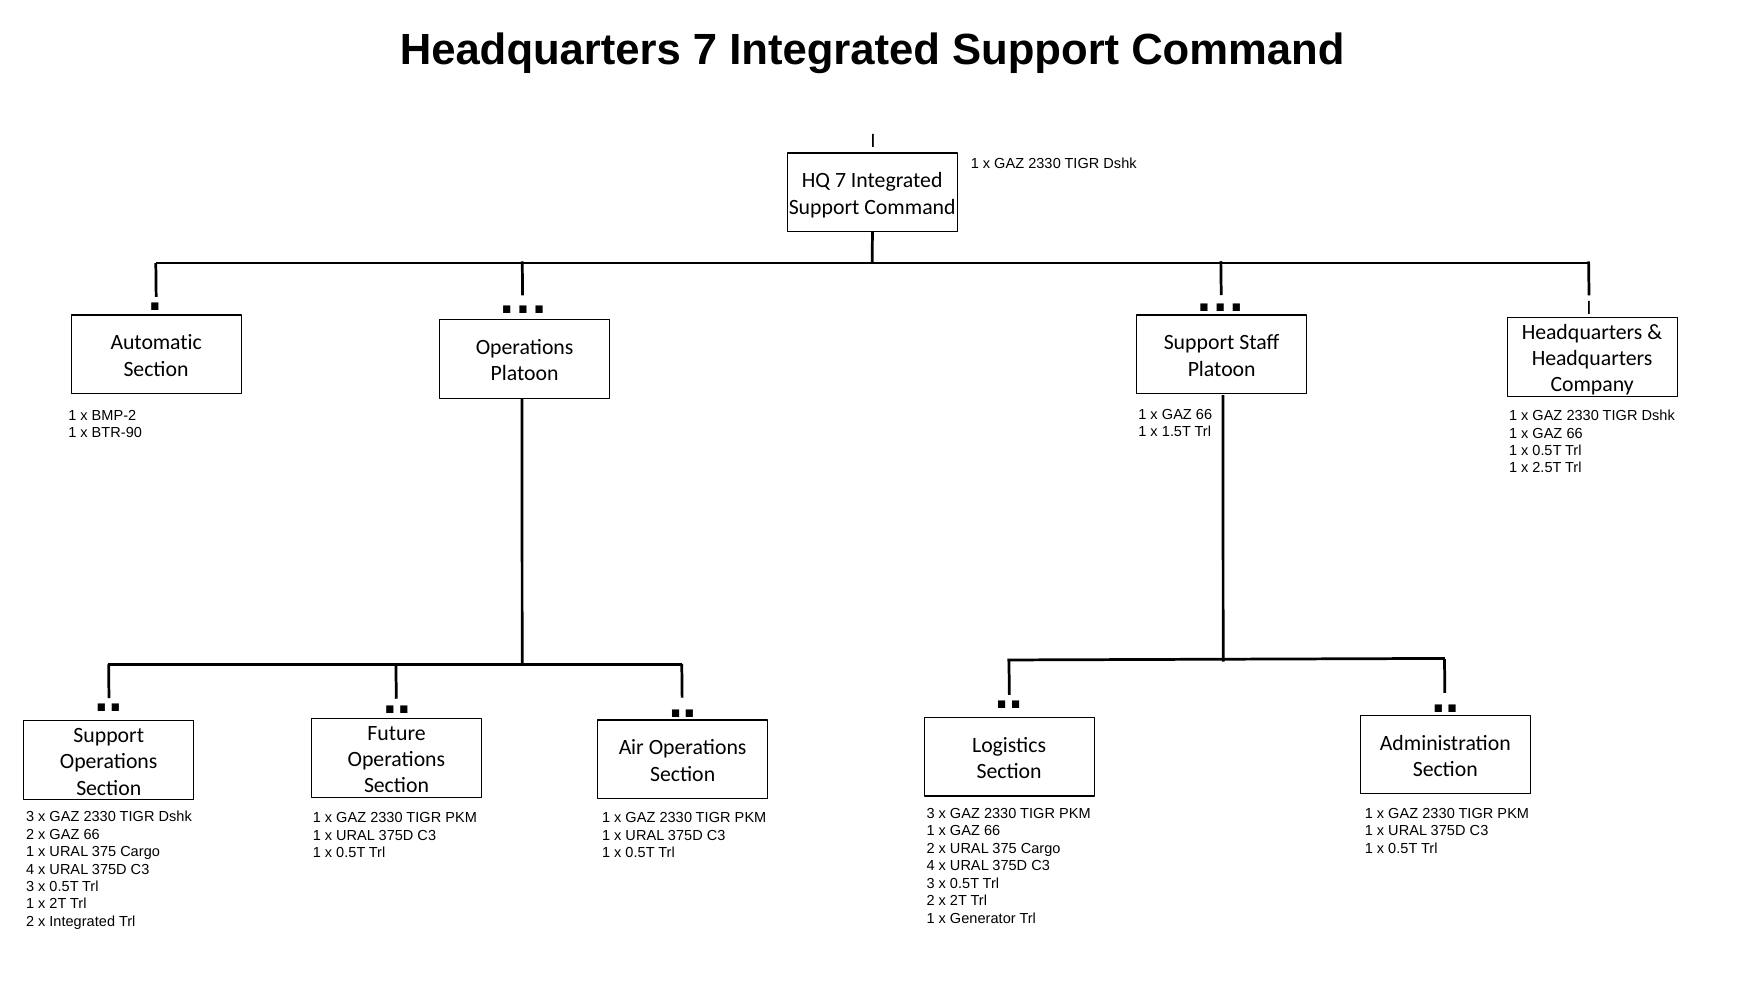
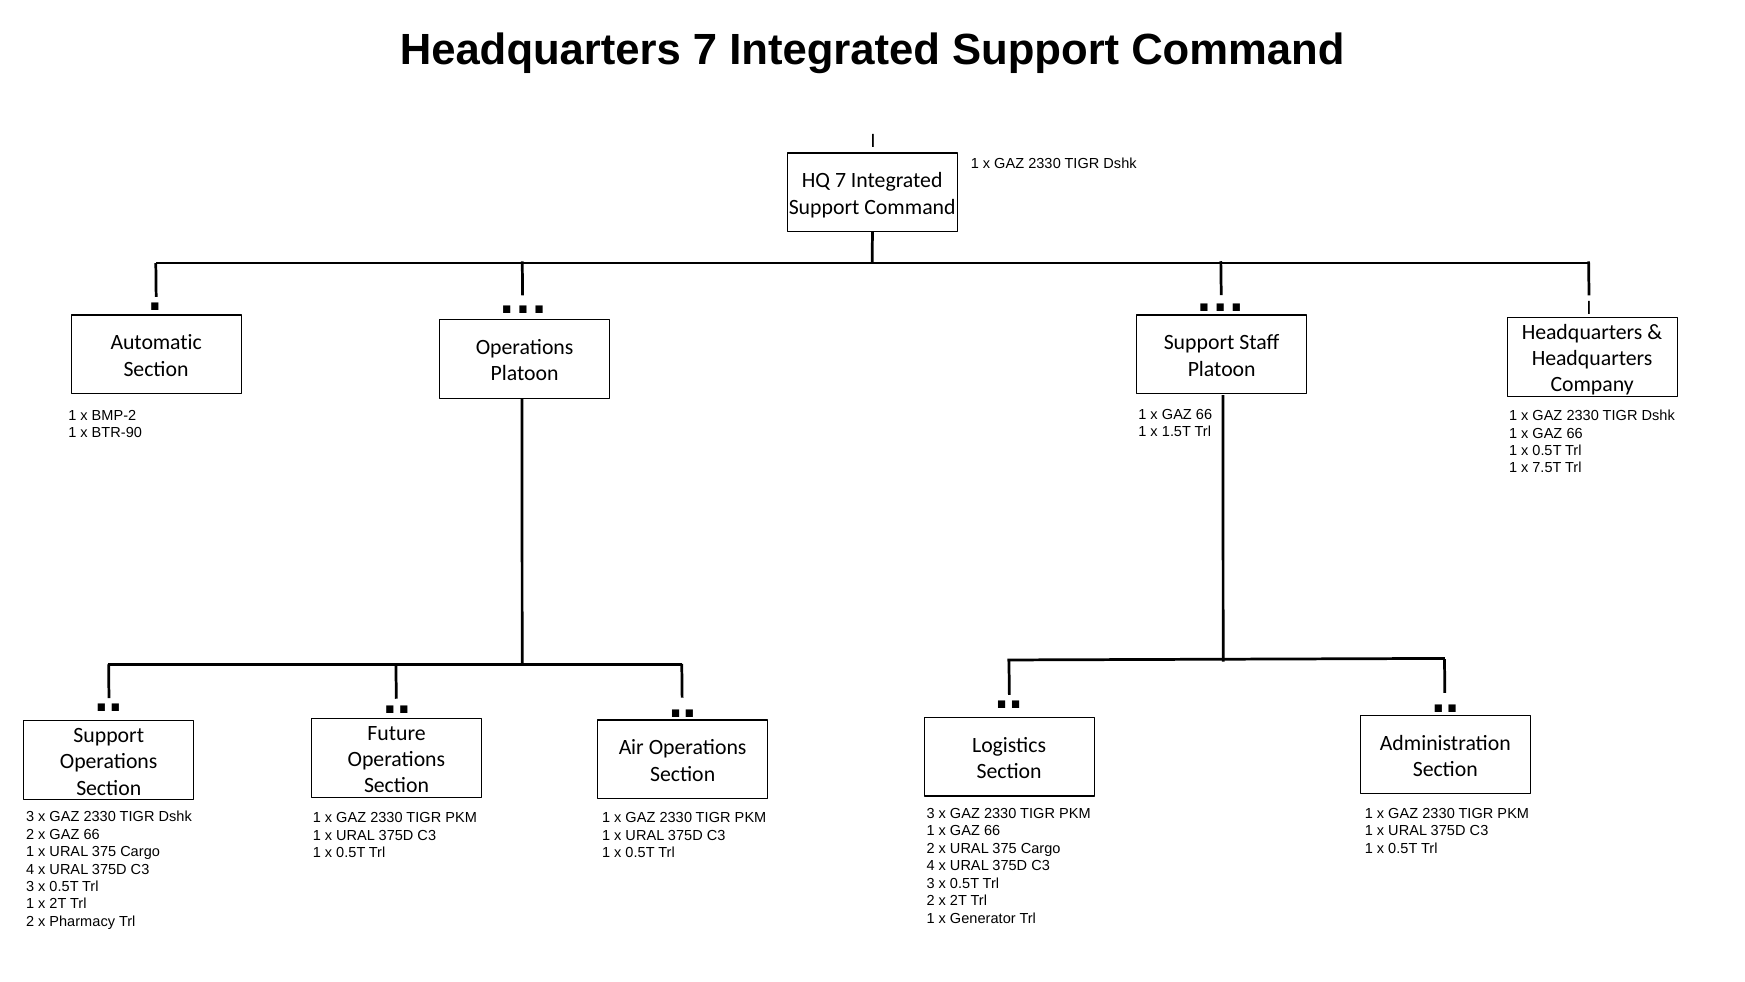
2.5T: 2.5T -> 7.5T (1547, 468)
x Integrated: Integrated -> Pharmacy (82, 921)
